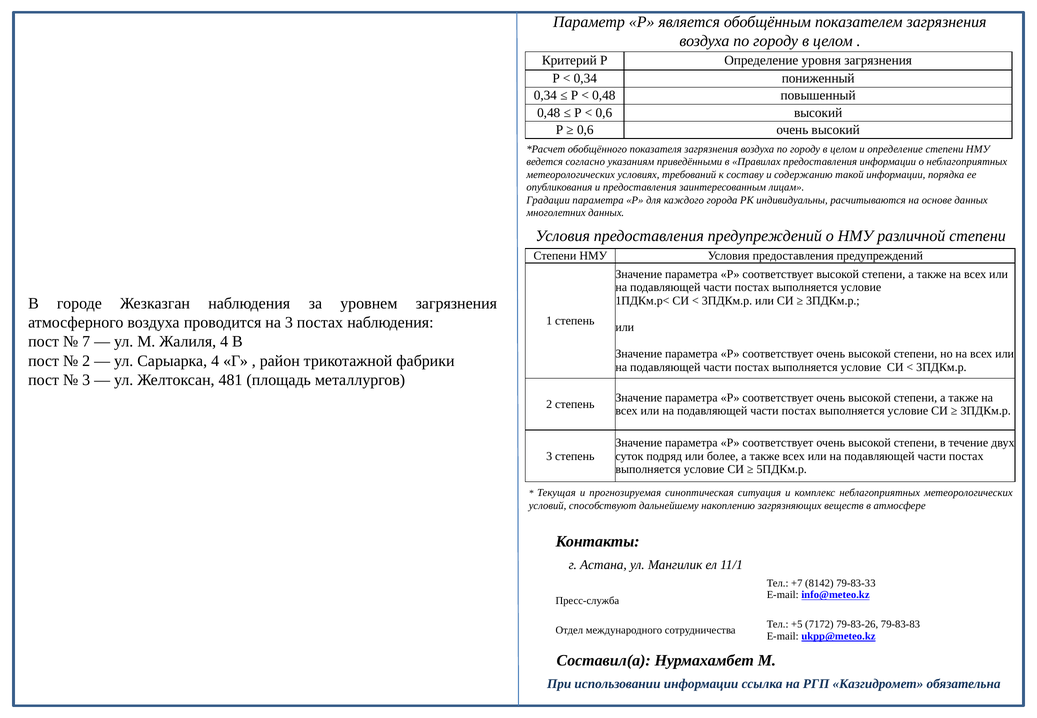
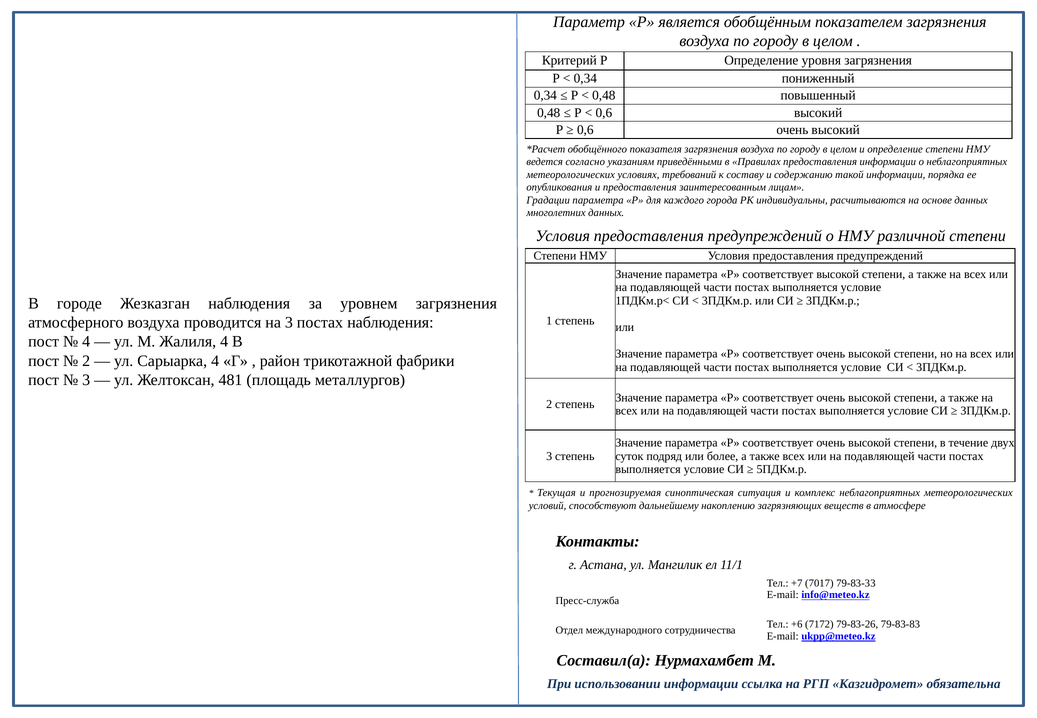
7: 7 -> 4 (86, 342)
8142: 8142 -> 7017 (819, 583)
+5: +5 -> +6 (797, 624)
